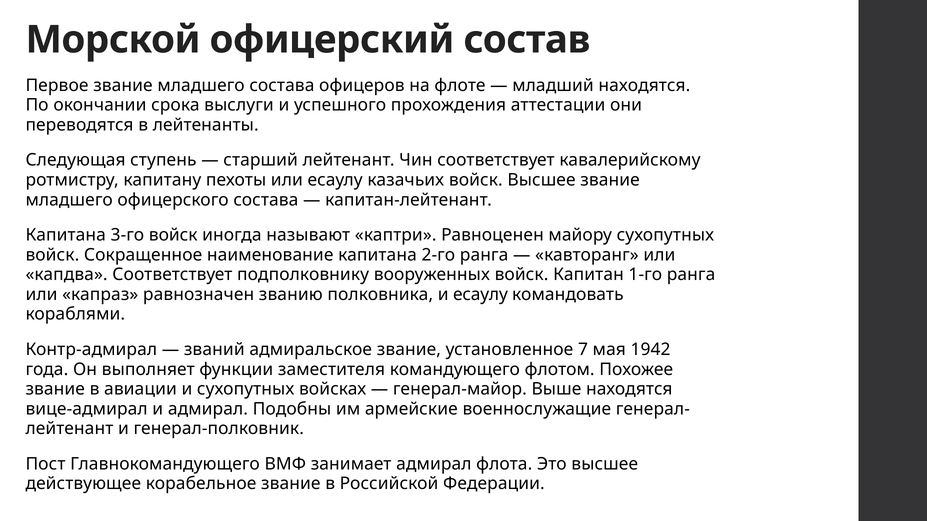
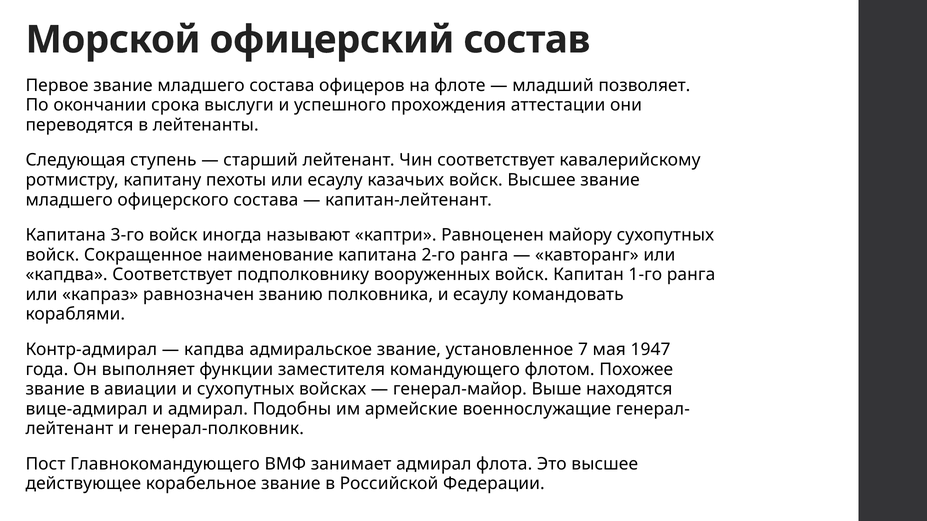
младший находятся: находятся -> позволяет (644, 85)
званий: званий -> капдва (214, 350)
1942: 1942 -> 1947 (651, 350)
